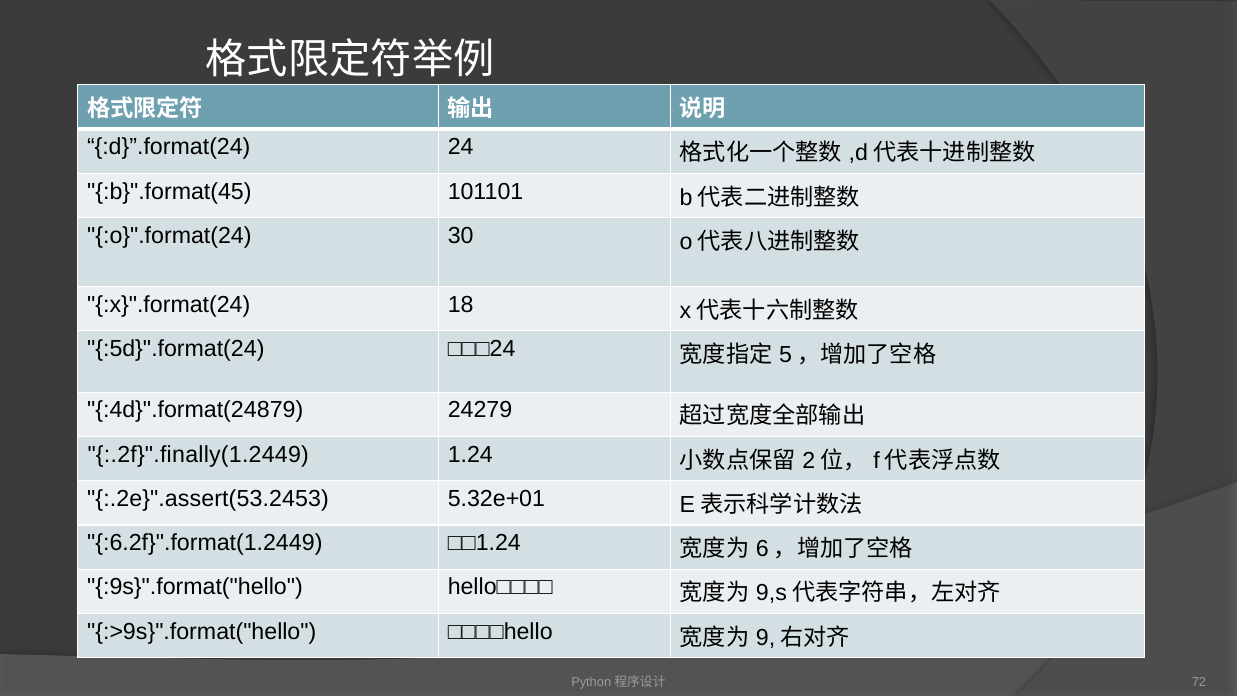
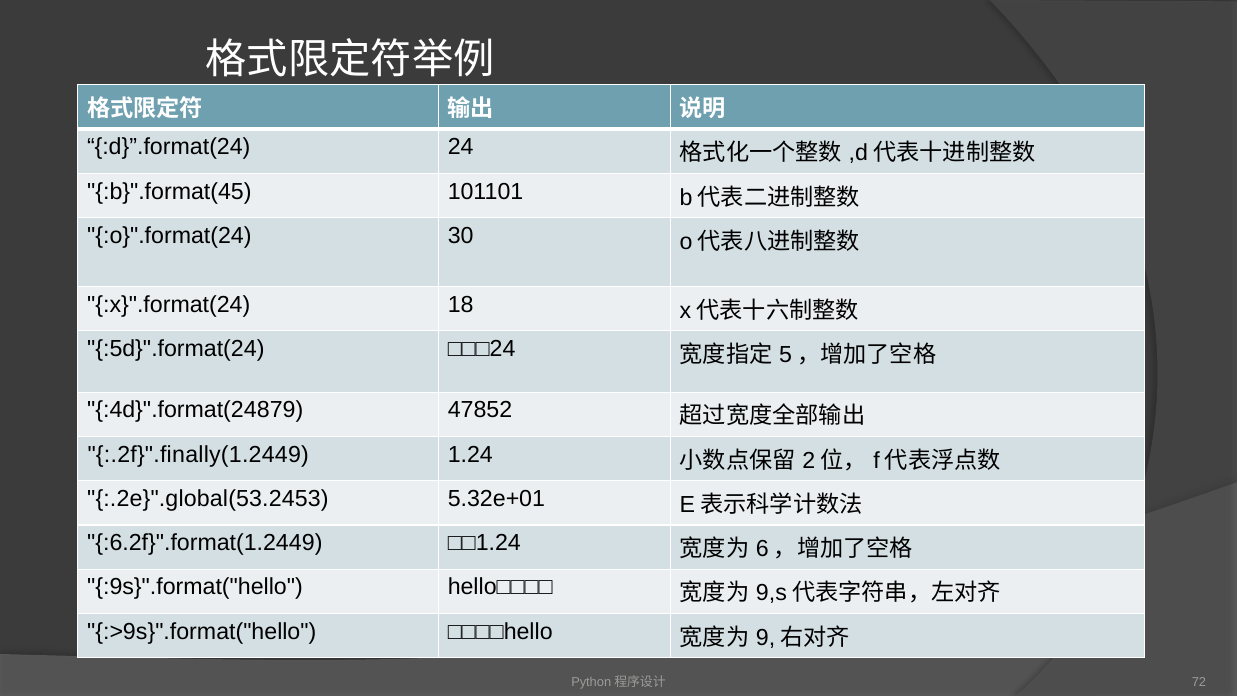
24279: 24279 -> 47852 (480, 410)
:.2e}".assert(53.2453: :.2e}".assert(53.2453 -> :.2e}".global(53.2453 (208, 499)
